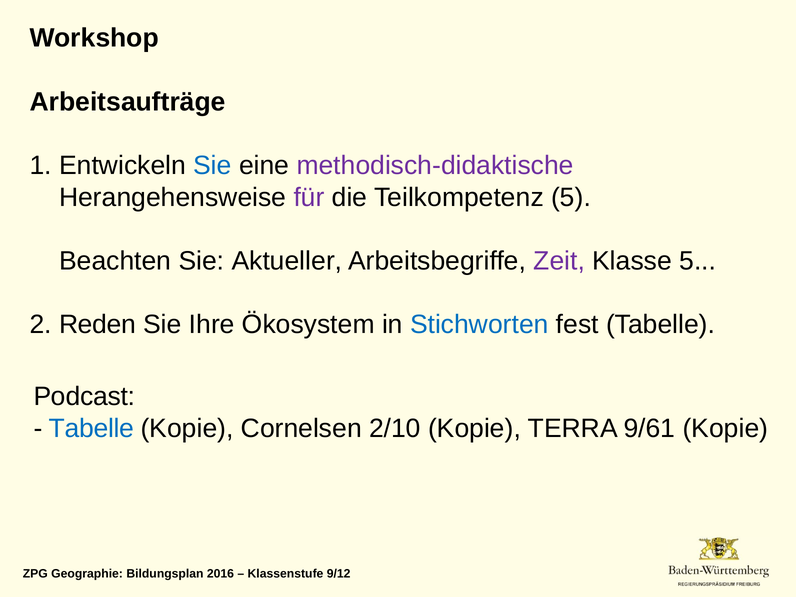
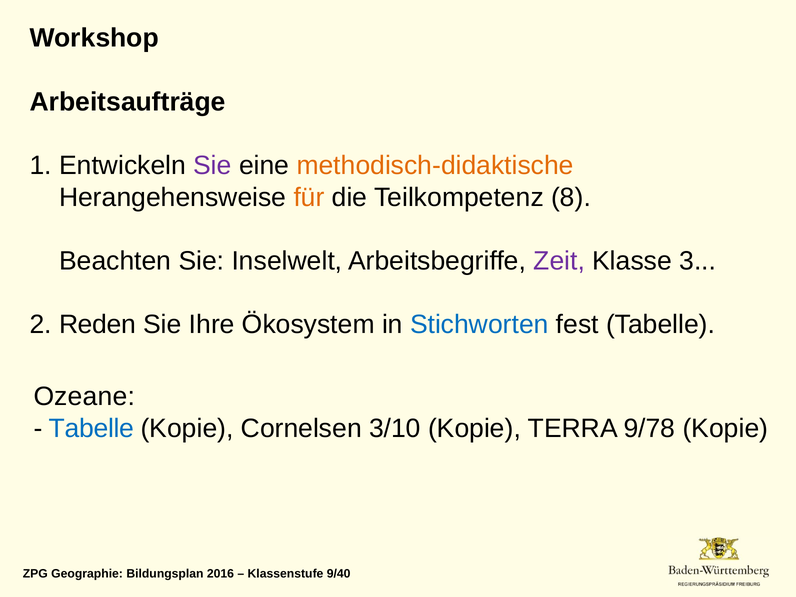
Sie colour: blue -> purple (212, 165)
methodisch-didaktische colour: purple -> orange (435, 165)
für colour: purple -> orange (309, 197)
Teilkompetenz 5: 5 -> 8 (571, 197)
Aktueller: Aktueller -> Inselwelt (287, 261)
Klasse 5: 5 -> 3 (698, 261)
Podcast: Podcast -> Ozeane (84, 397)
2/10: 2/10 -> 3/10 (395, 429)
9/61: 9/61 -> 9/78 (649, 429)
9/12: 9/12 -> 9/40 (339, 574)
